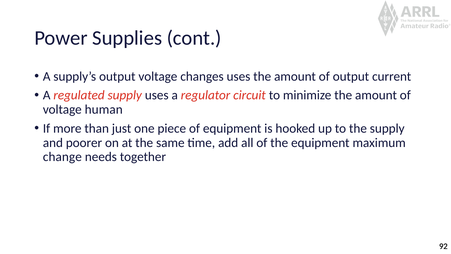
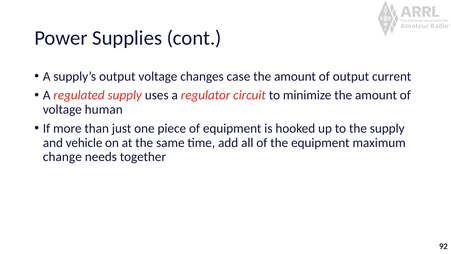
changes uses: uses -> case (238, 76)
poorer: poorer -> vehicle (84, 142)
